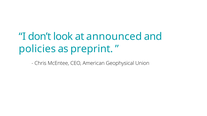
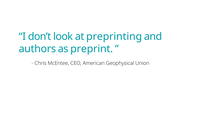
announced: announced -> preprinting (114, 37)
policies: policies -> authors (37, 49)
